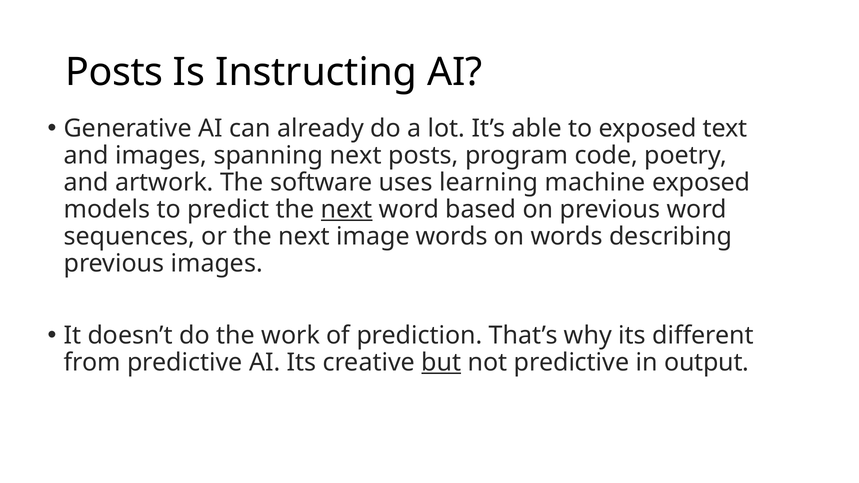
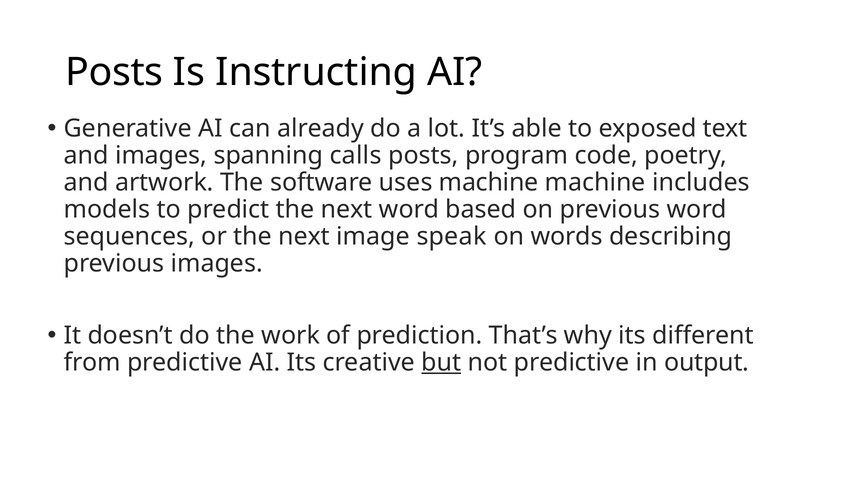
spanning next: next -> calls (356, 156)
uses learning: learning -> machine (489, 183)
machine exposed: exposed -> includes (701, 183)
next underline: present -> none (347, 210)
image words: words -> speak (452, 237)
